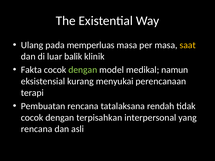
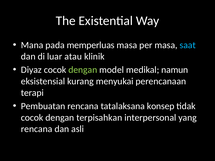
Ulang: Ulang -> Mana (32, 45)
saat colour: yellow -> light blue (188, 45)
balik: balik -> atau (73, 57)
Fakta: Fakta -> Diyaz (31, 70)
rendah: rendah -> konsep (161, 106)
